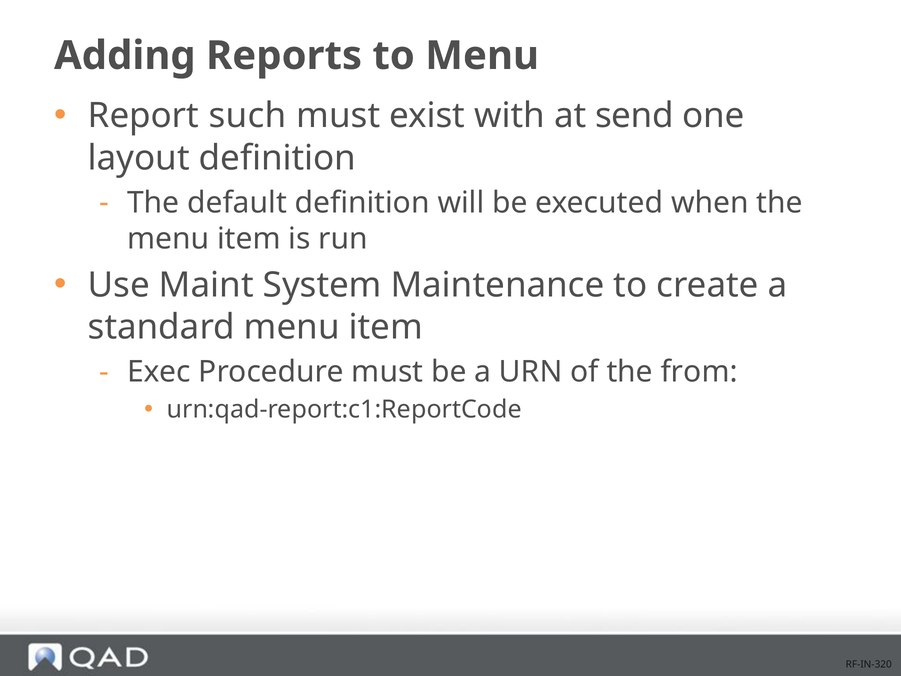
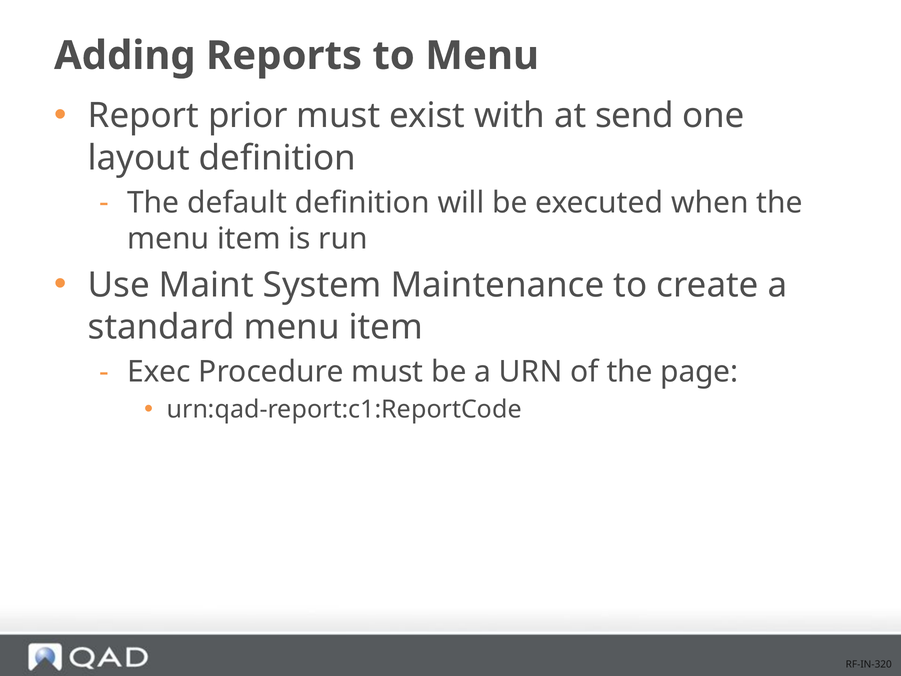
such: such -> prior (248, 116)
from: from -> page (699, 372)
